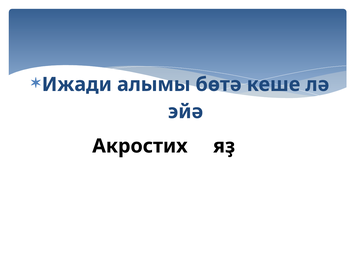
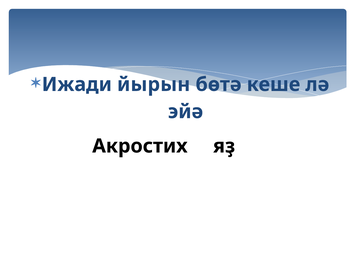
алымы: алымы -> йырын (154, 85)
